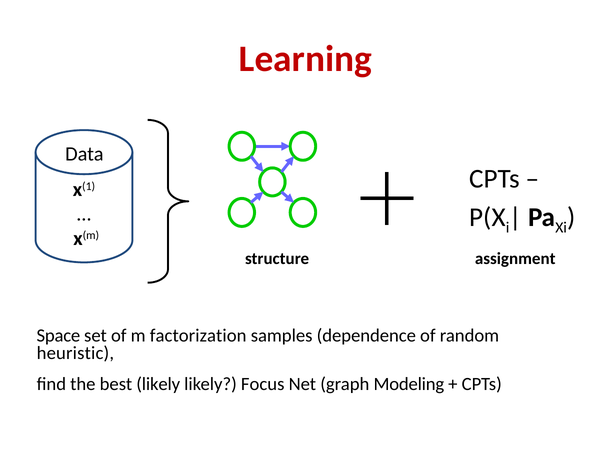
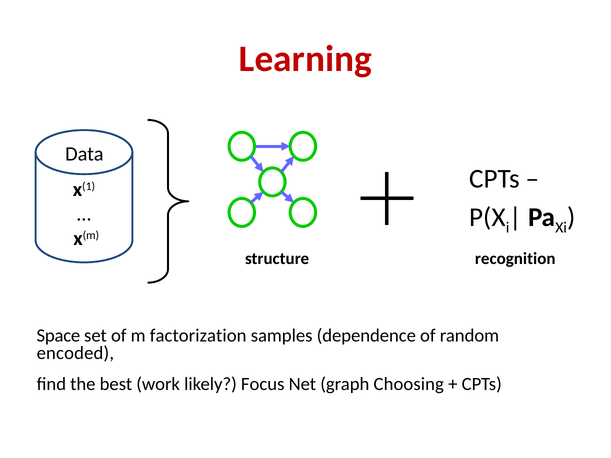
assignment: assignment -> recognition (515, 259)
heuristic: heuristic -> encoded (75, 353)
best likely: likely -> work (158, 385)
Modeling: Modeling -> Choosing (409, 385)
